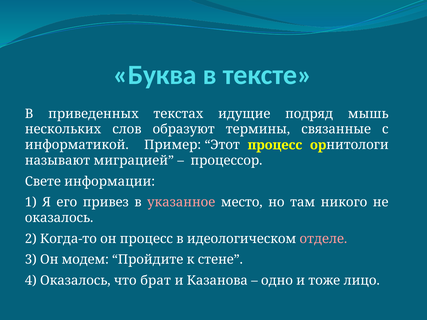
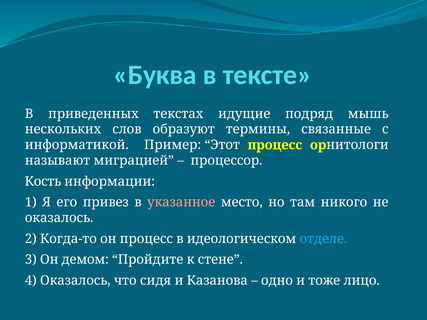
Свете: Свете -> Кость (43, 182)
отделе colour: pink -> light blue (323, 239)
модем: модем -> демом (85, 260)
брат: брат -> сидя (156, 281)
